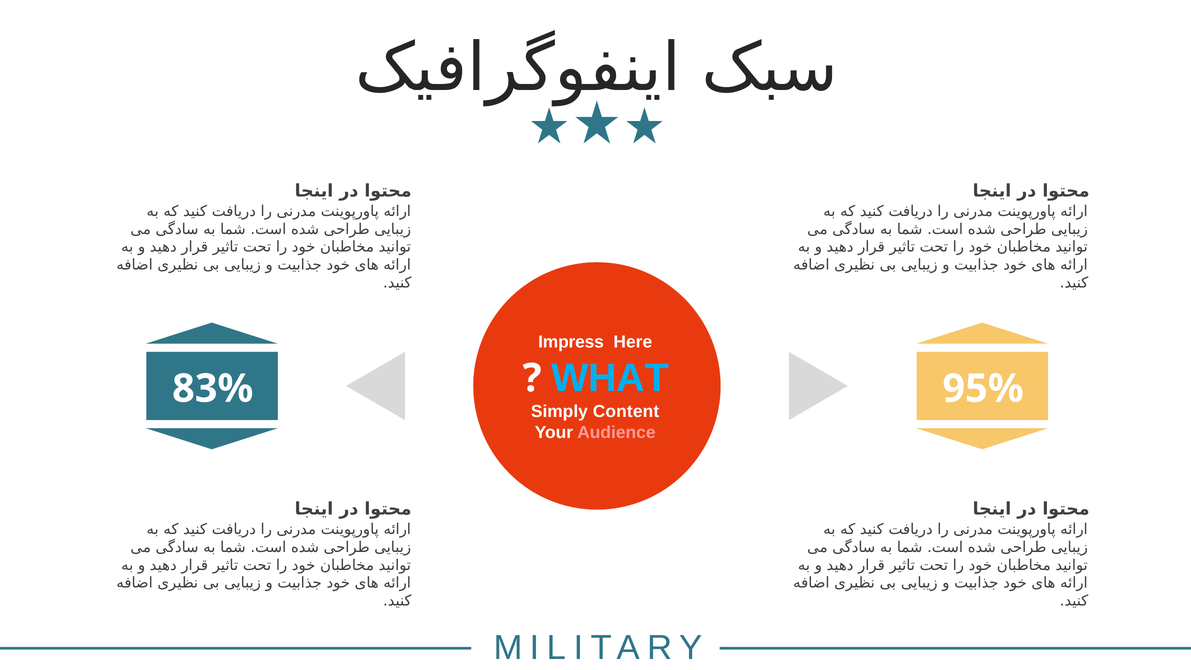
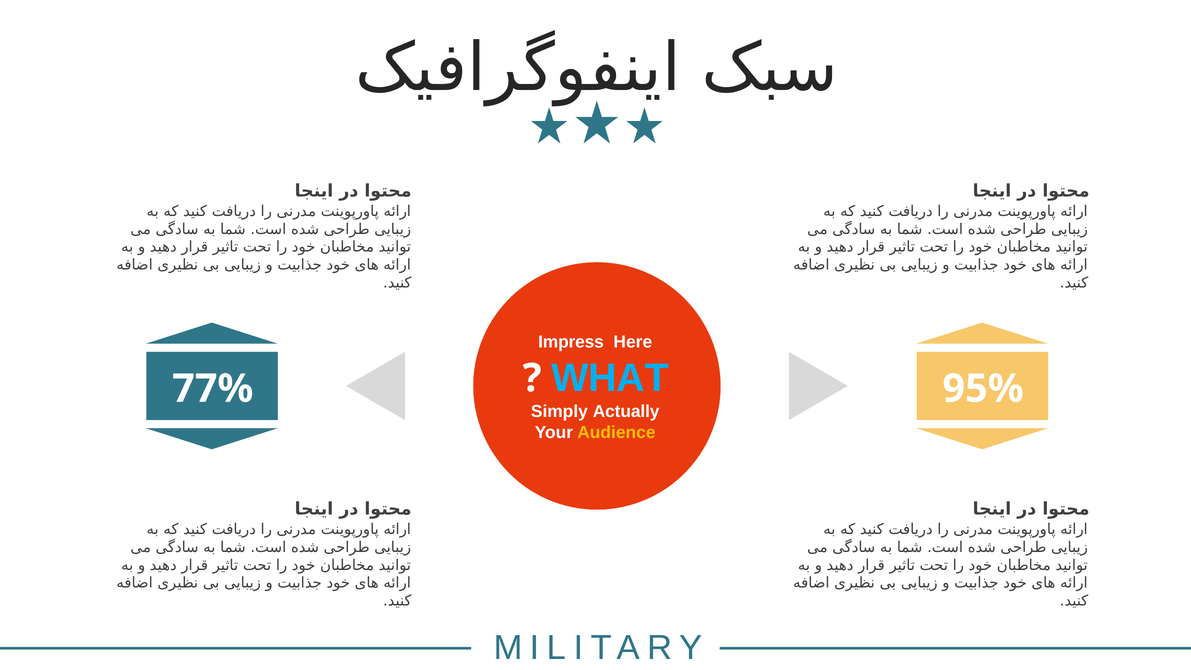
83%: 83% -> 77% (213, 389)
Content: Content -> Actually (626, 411)
Audience colour: pink -> yellow (616, 432)
